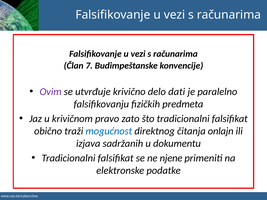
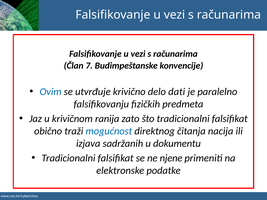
Ovim colour: purple -> blue (51, 92)
pravo: pravo -> ranija (107, 119)
onlajn: onlajn -> nacija (221, 131)
